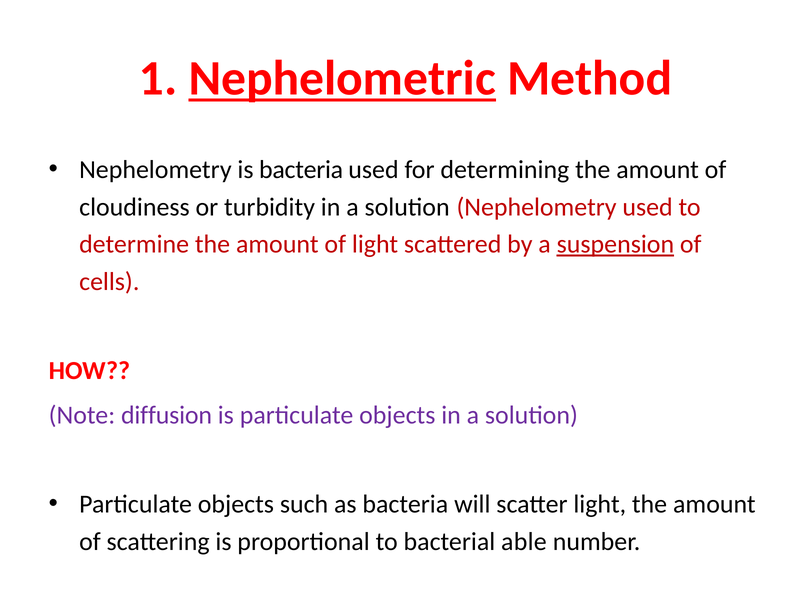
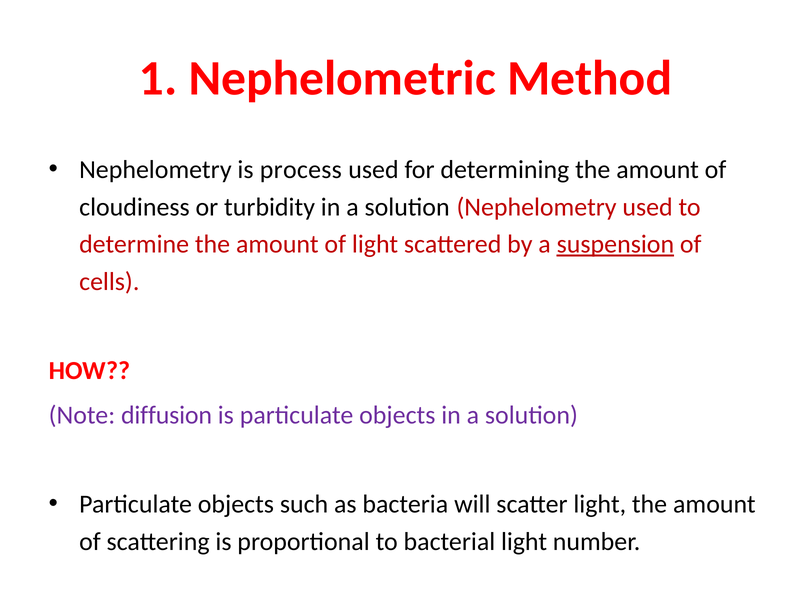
Nephelometric underline: present -> none (342, 79)
is bacteria: bacteria -> process (301, 170)
bacterial able: able -> light (524, 542)
